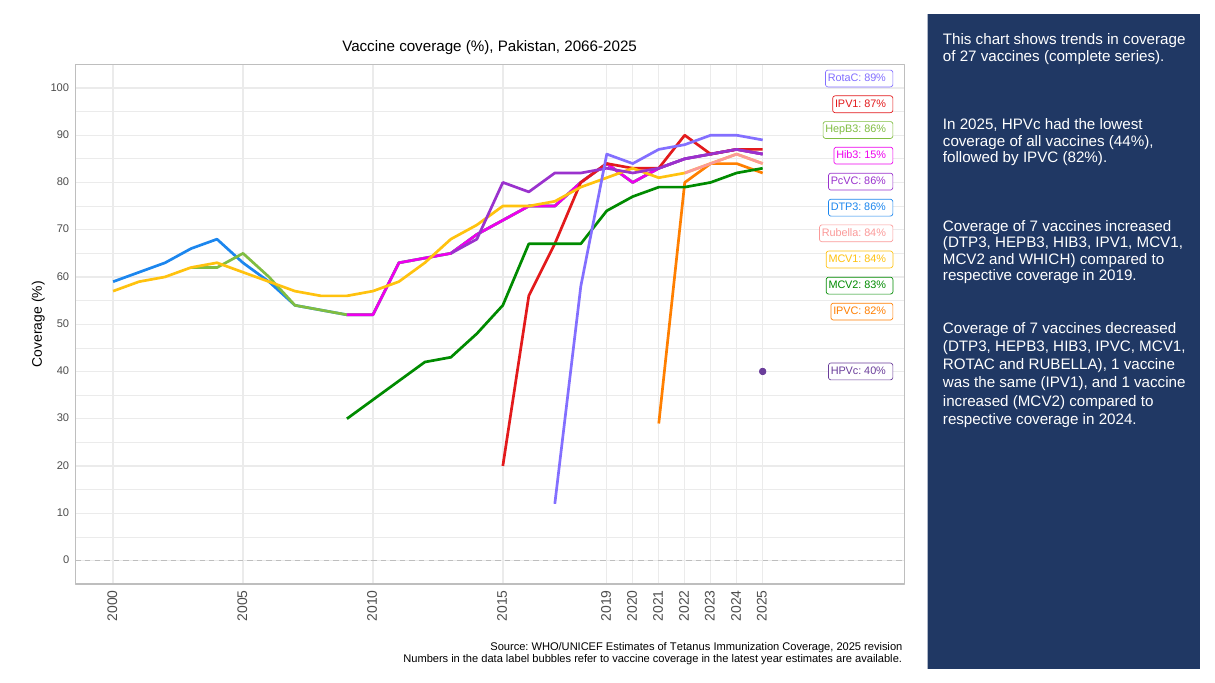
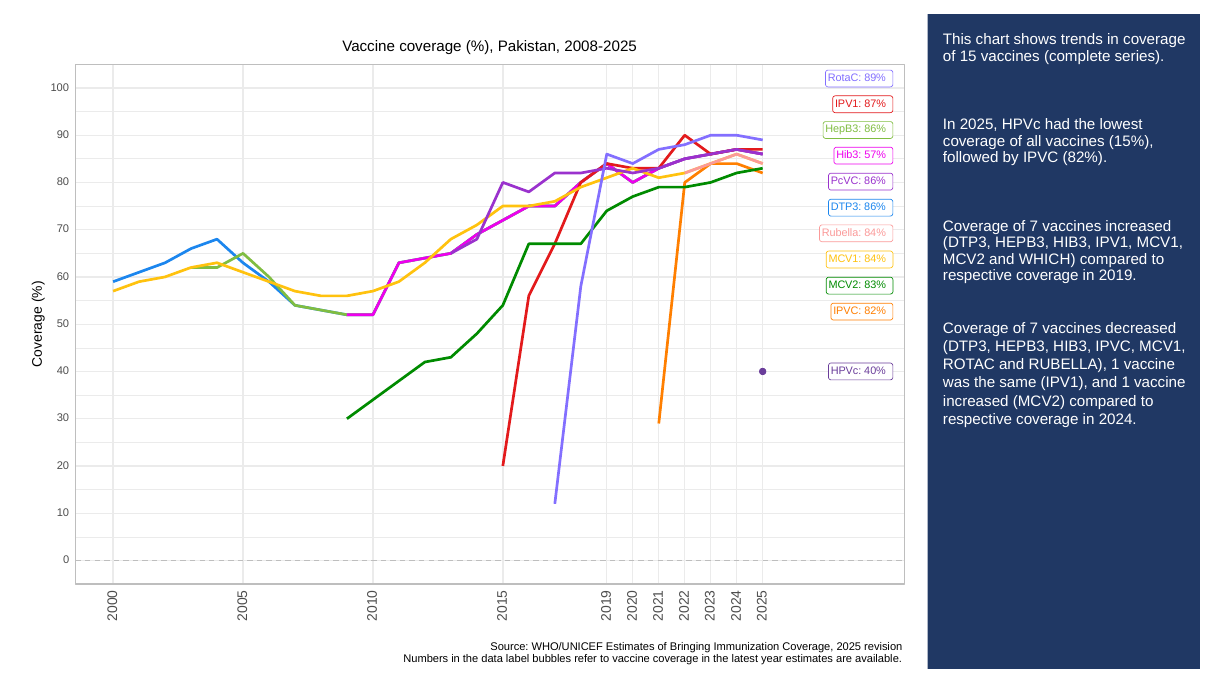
2066-2025: 2066-2025 -> 2008-2025 (601, 47)
27: 27 -> 15 (968, 56)
44%: 44% -> 15% (1131, 141)
15%: 15% -> 57% (875, 155)
Tetanus: Tetanus -> Bringing (690, 647)
